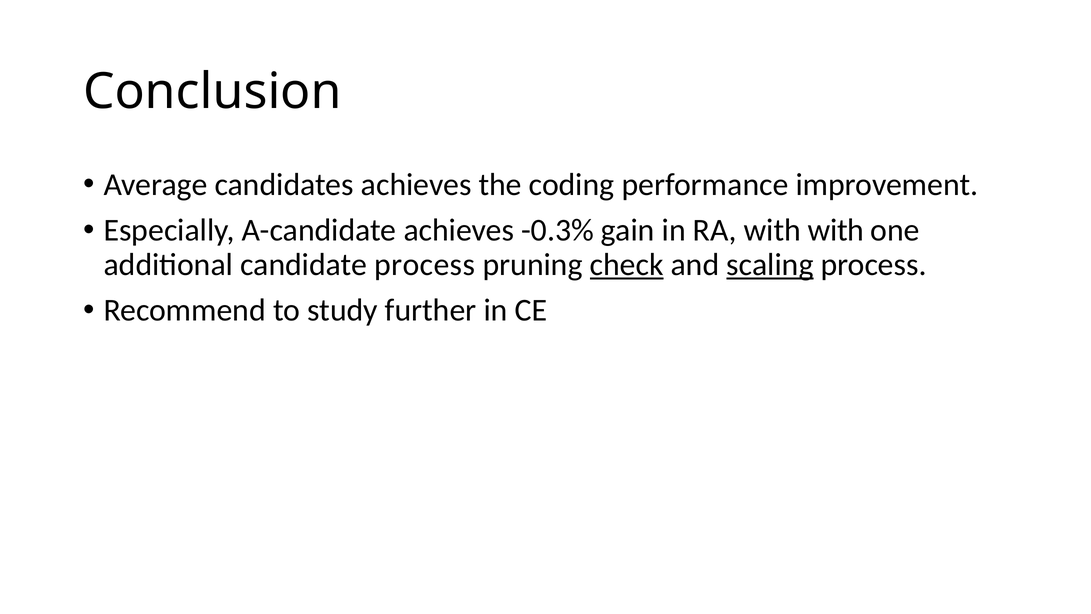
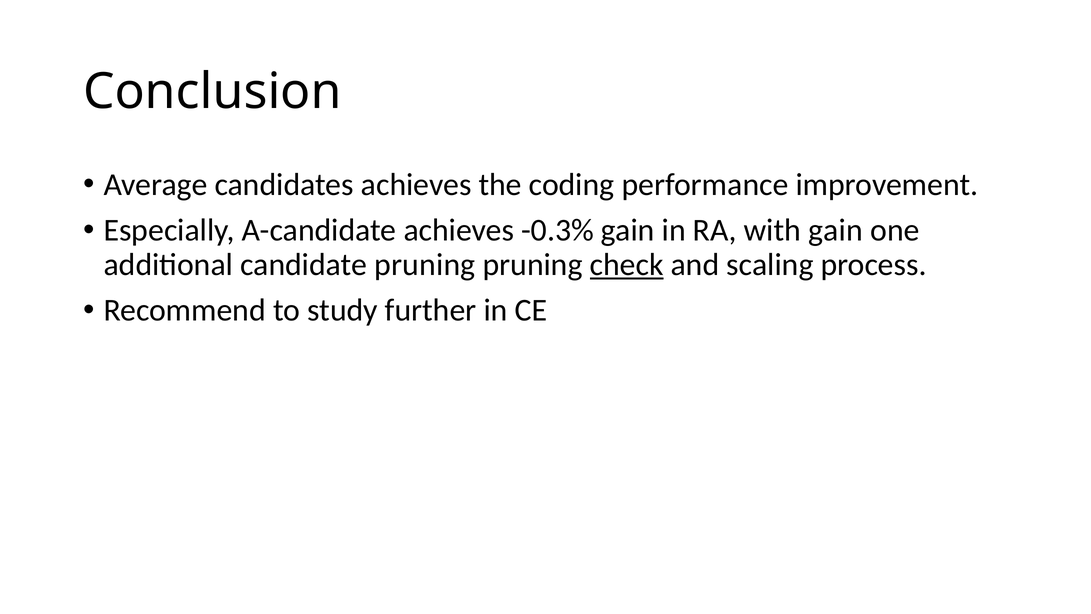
with with: with -> gain (836, 230)
candidate process: process -> pruning (425, 265)
scaling underline: present -> none (770, 265)
